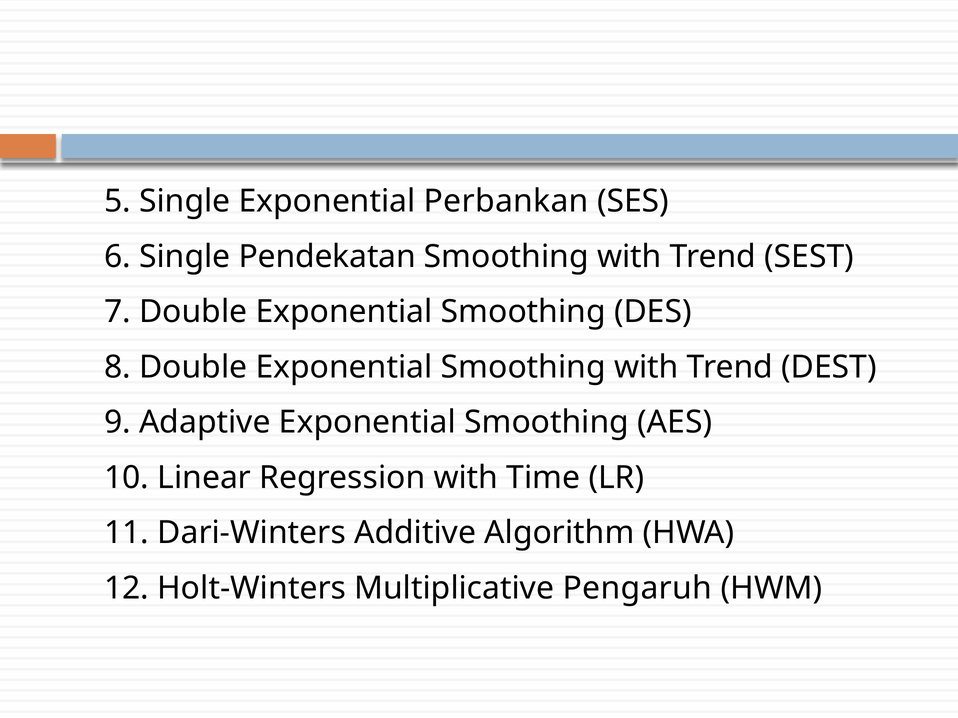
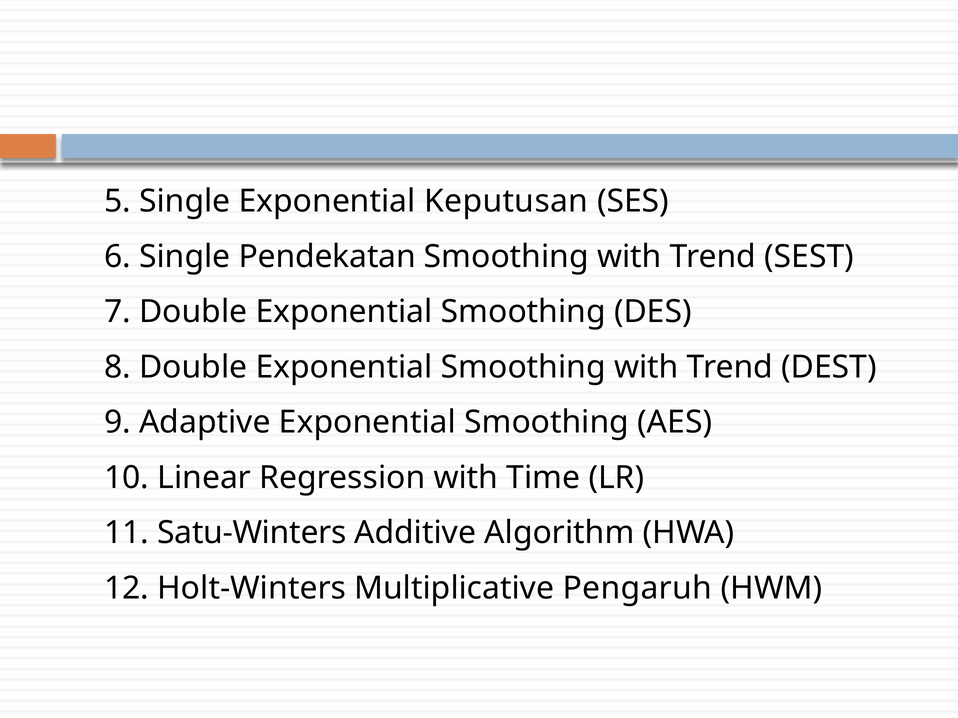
Perbankan: Perbankan -> Keputusan (506, 201)
Dari-Winters: Dari-Winters -> Satu-Winters (252, 533)
